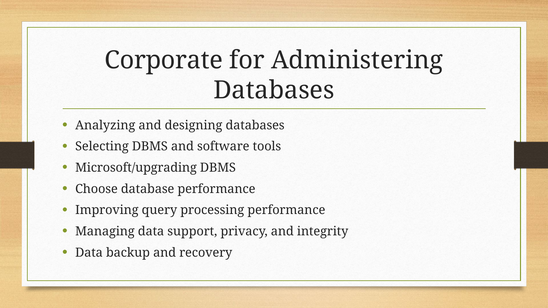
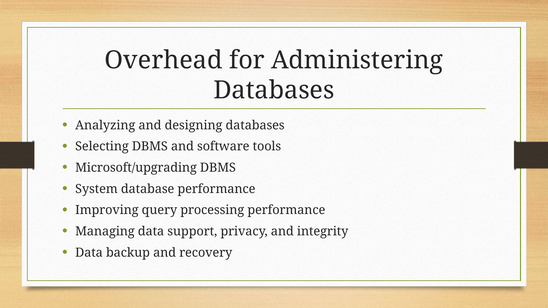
Corporate: Corporate -> Overhead (164, 60)
Choose: Choose -> System (96, 189)
